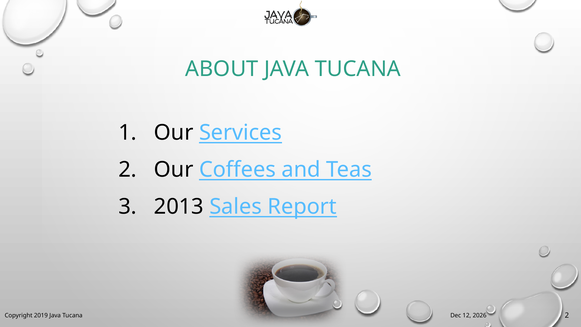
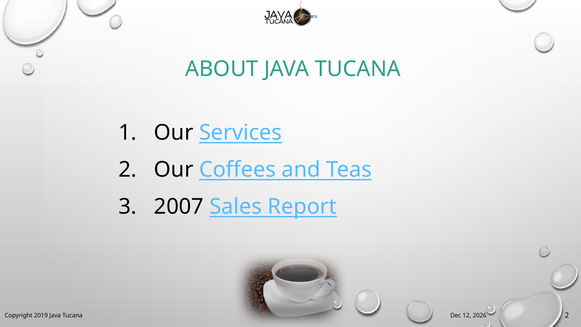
2013: 2013 -> 2007 (179, 207)
